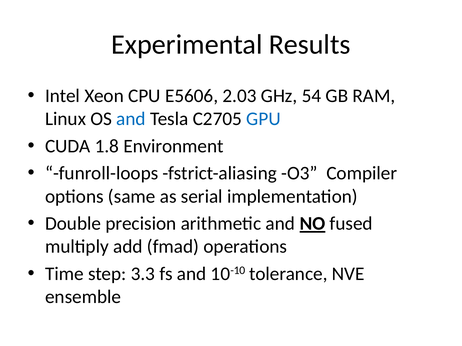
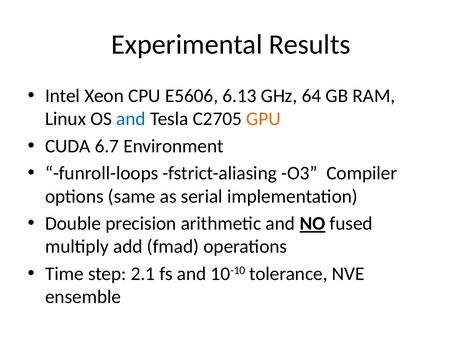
2.03: 2.03 -> 6.13 (240, 96)
54: 54 -> 64 (311, 96)
GPU colour: blue -> orange (263, 119)
1.8: 1.8 -> 6.7 (107, 146)
3.3: 3.3 -> 2.1 (143, 274)
